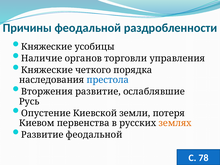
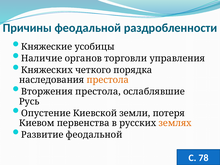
Княжеские: Княжеские -> Княжеских (47, 70)
престола colour: blue -> orange (108, 80)
Вторжения развитие: развитие -> престола (98, 92)
